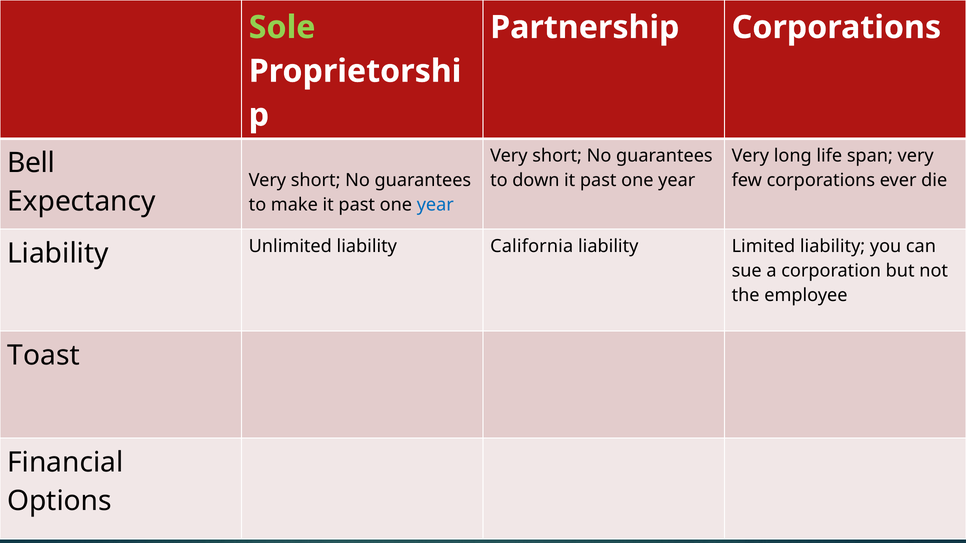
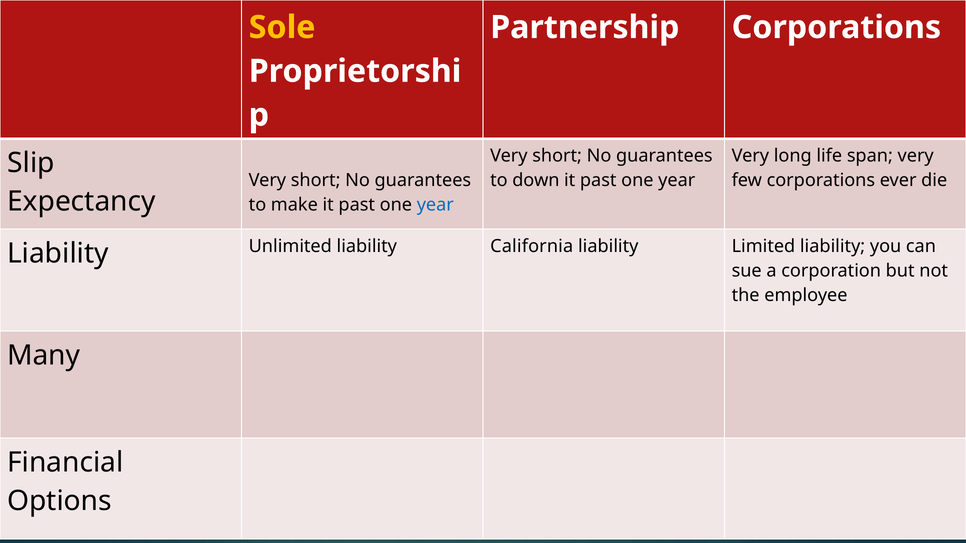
Sole colour: light green -> yellow (282, 27)
Bell: Bell -> Slip (31, 163)
Toast: Toast -> Many (44, 356)
